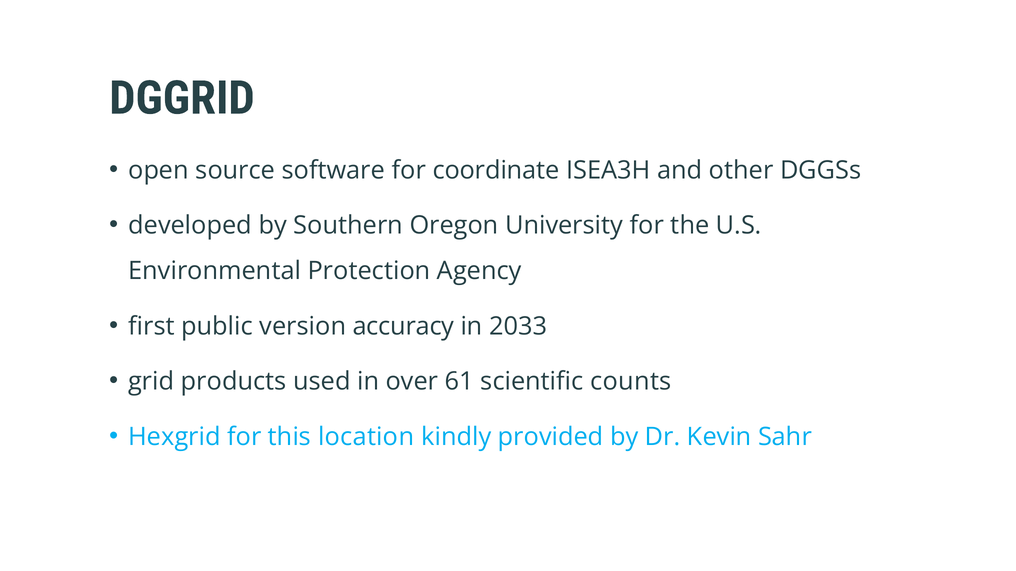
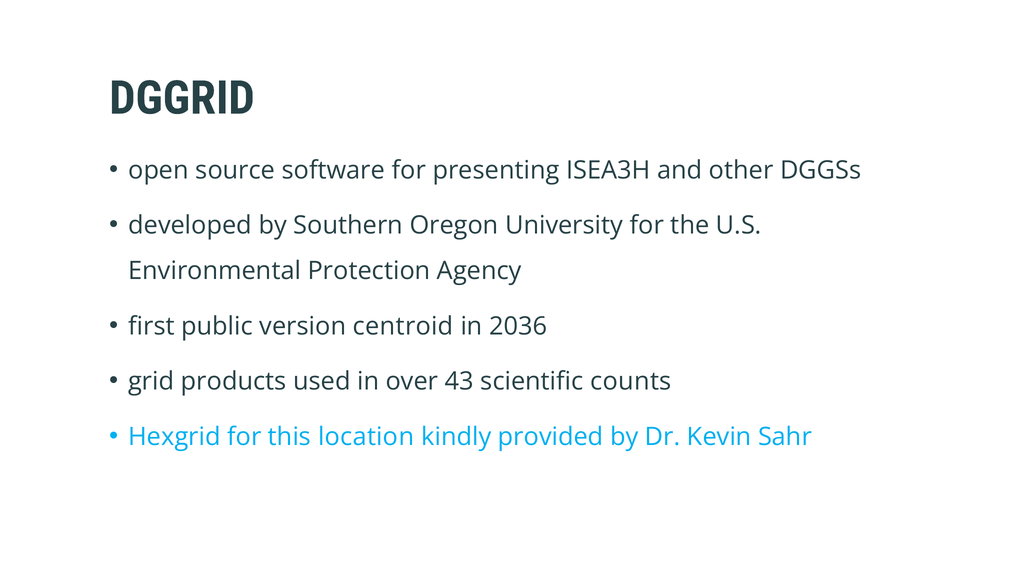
coordinate: coordinate -> presenting (496, 170)
accuracy: accuracy -> centroid (403, 327)
2033: 2033 -> 2036 (518, 327)
61: 61 -> 43 (459, 382)
